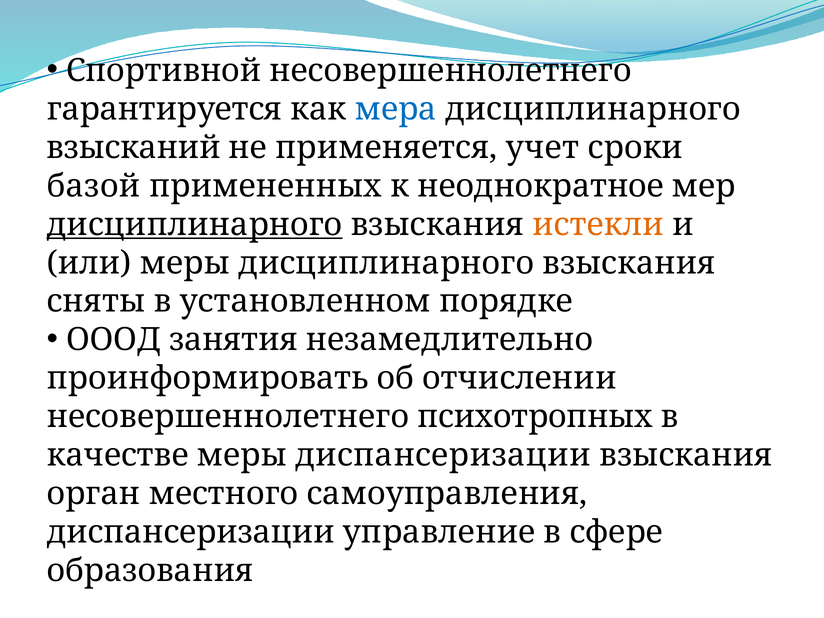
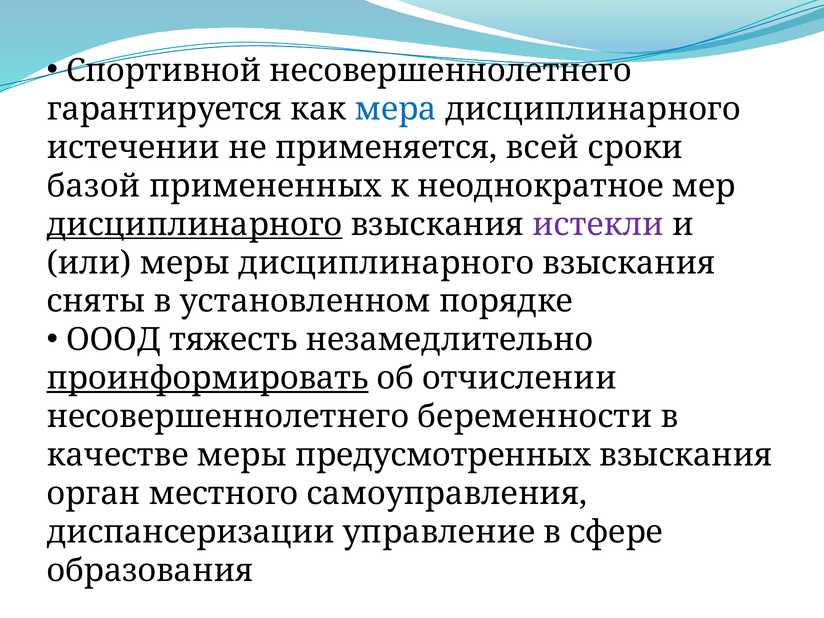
взысканий: взысканий -> истечении (133, 148)
учет: учет -> всей (543, 148)
истекли colour: orange -> purple (598, 224)
занятия: занятия -> тяжесть (233, 340)
проинформировать underline: none -> present (208, 378)
психотропных: психотропных -> беременности (535, 417)
меры диспансеризации: диспансеризации -> предусмотренных (443, 455)
